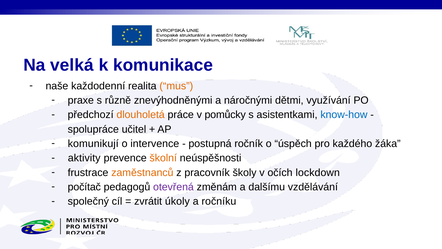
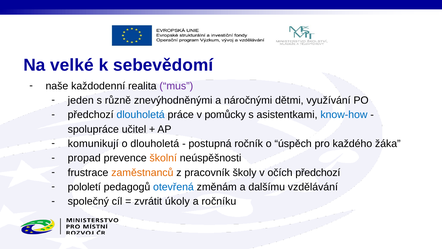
velká: velká -> velké (72, 65)
komunikace: komunikace -> sebevědomí (163, 65)
mus colour: orange -> purple (176, 86)
praxe: praxe -> jeden (81, 100)
dlouholetá colour: orange -> blue (141, 115)
o intervence: intervence -> dlouholetá (155, 144)
aktivity: aktivity -> propad (84, 158)
očích lockdown: lockdown -> předchozí (318, 172)
počítač: počítač -> pololetí (84, 187)
otevřená colour: purple -> blue (173, 187)
